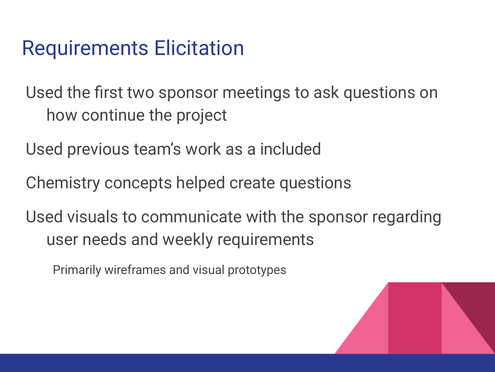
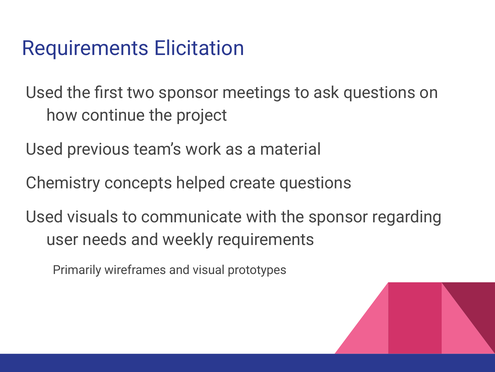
included: included -> material (291, 149)
